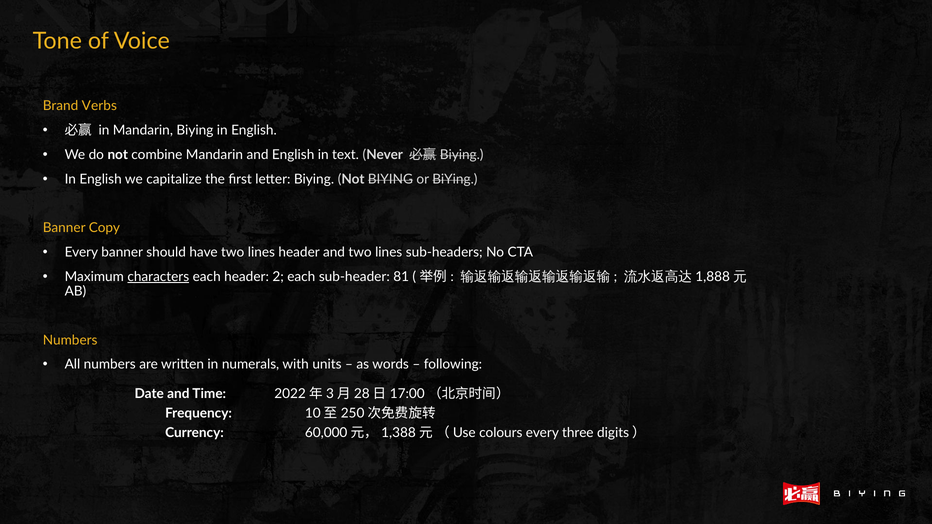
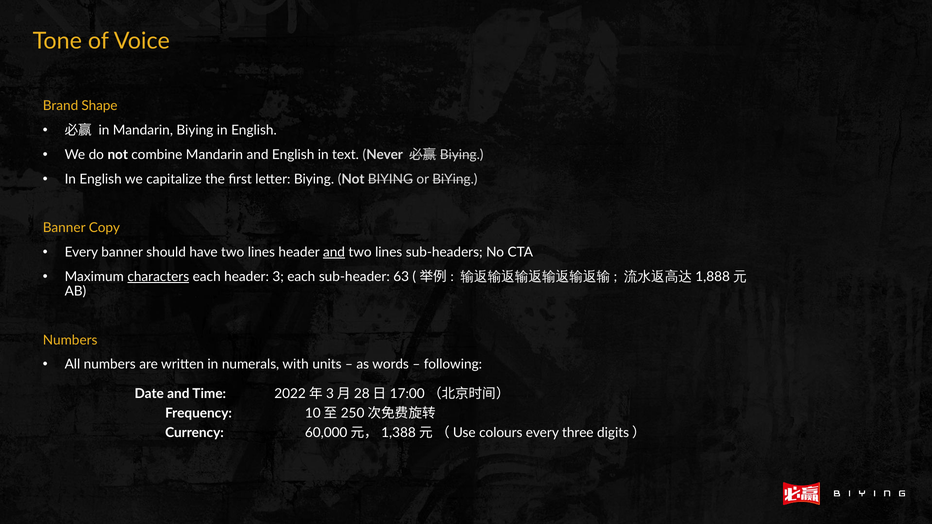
Verbs: Verbs -> Shape (99, 106)
and underline: none -> present (334, 252)
2: 2 -> 3 (278, 277)
81: 81 -> 63 (401, 277)
